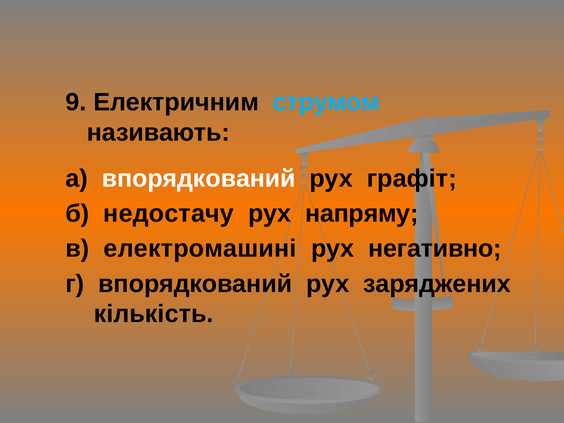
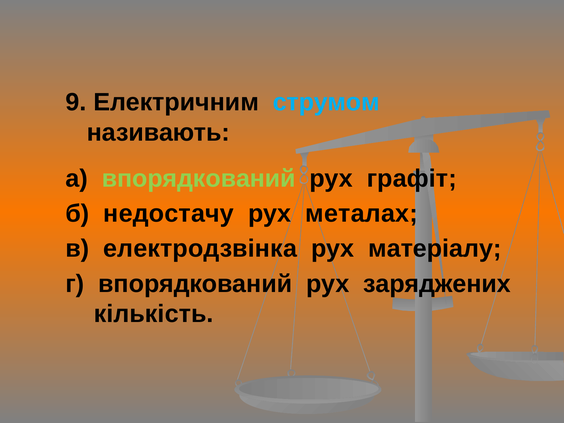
впорядкований colour: white -> light green (199, 178)
напряму: напряму -> металах (362, 214)
електромашині: електромашині -> електродзвінка (200, 249)
негативно: негативно -> матеріалу (435, 249)
